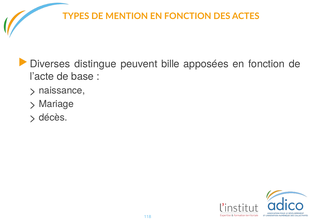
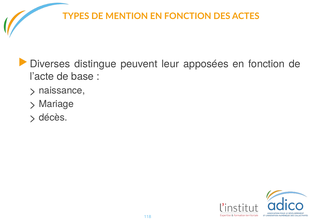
bille: bille -> leur (170, 64)
